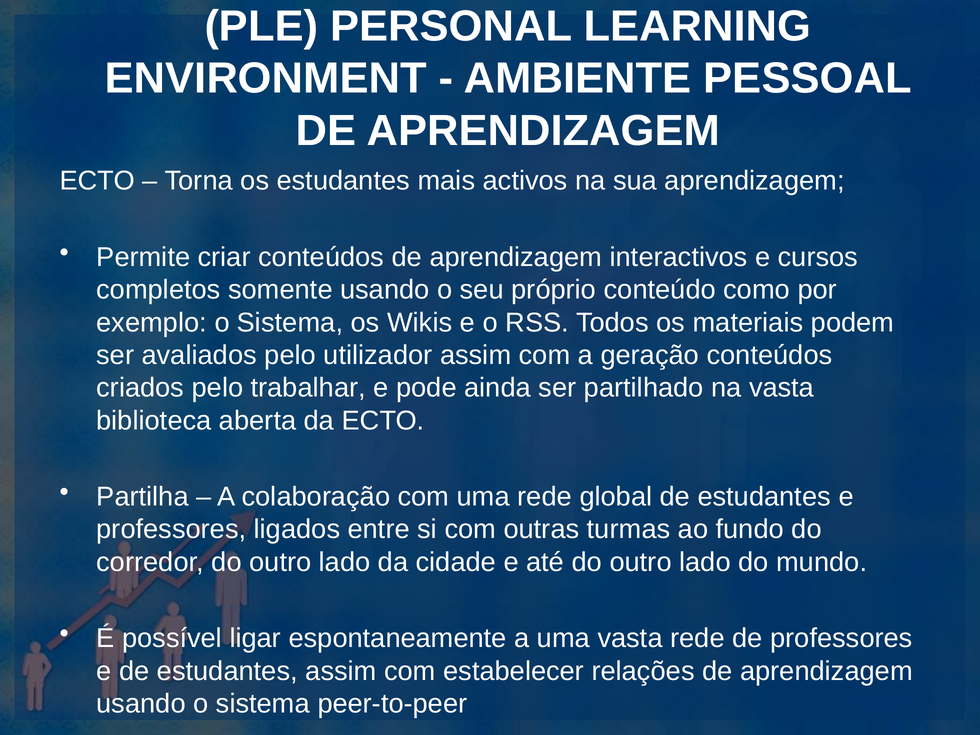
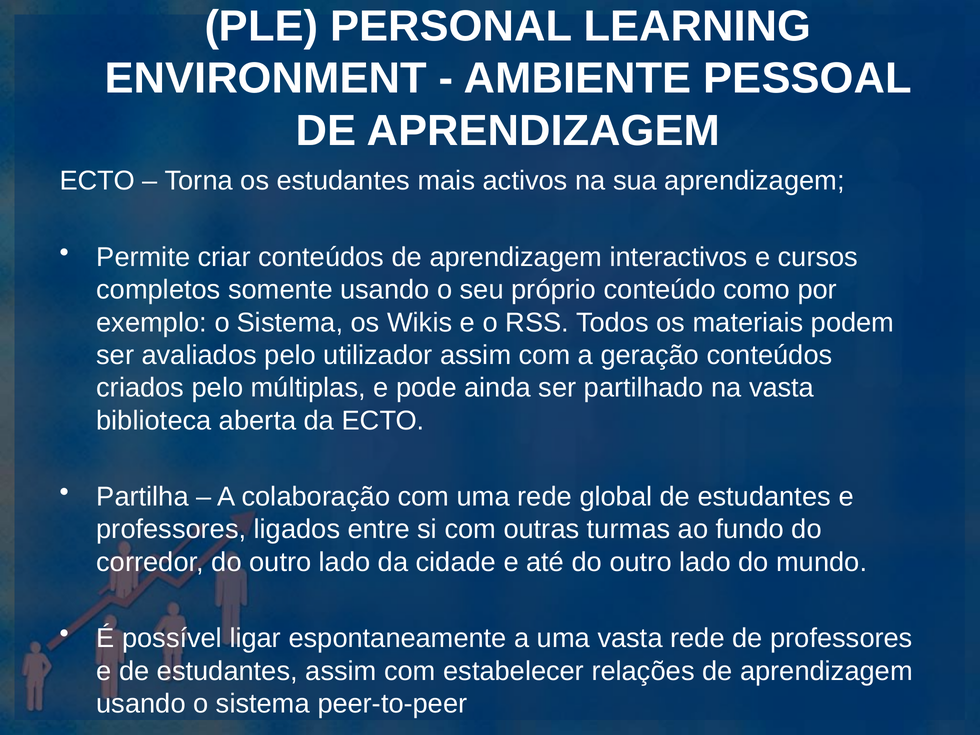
trabalhar: trabalhar -> múltiplas (308, 388)
